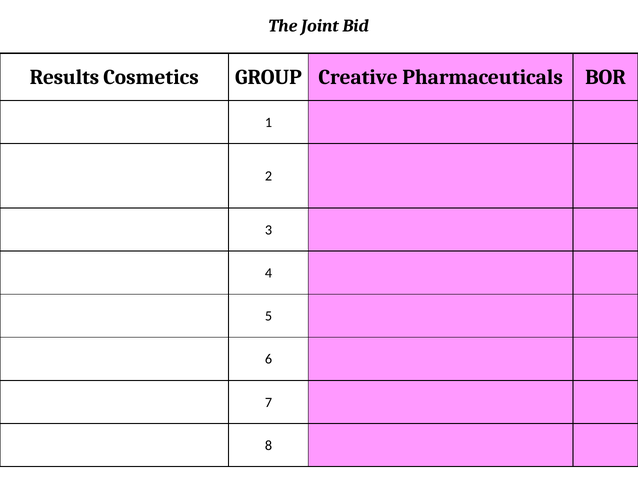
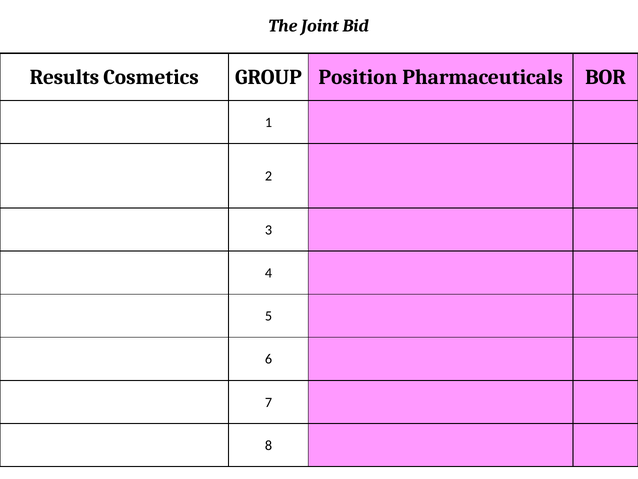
Creative: Creative -> Position (358, 77)
